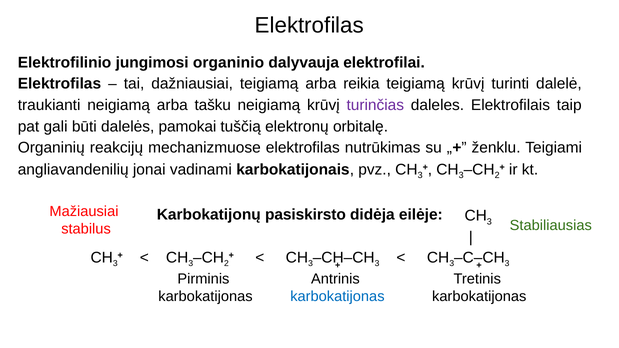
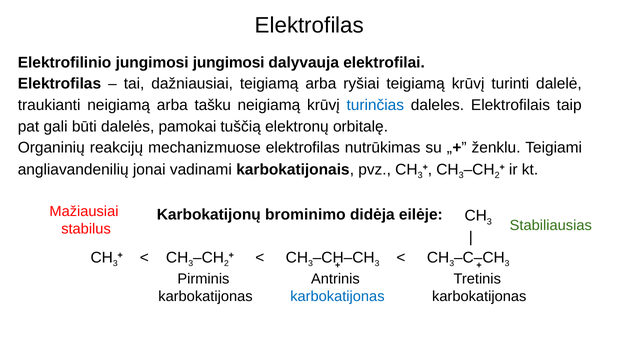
jungimosi organinio: organinio -> jungimosi (229, 62)
reikia: reikia -> ryšiai (361, 84)
turinčias colour: purple -> blue (375, 105)
pasiskirsto: pasiskirsto -> brominimo (305, 215)
